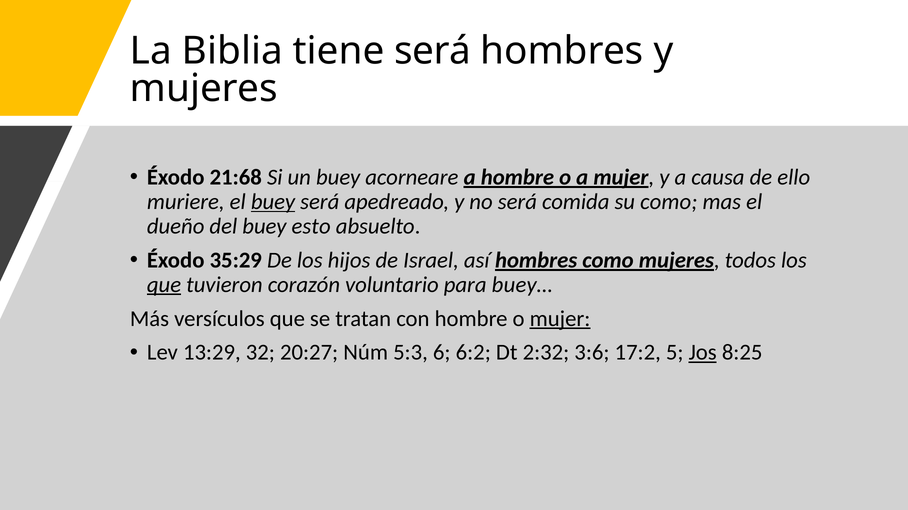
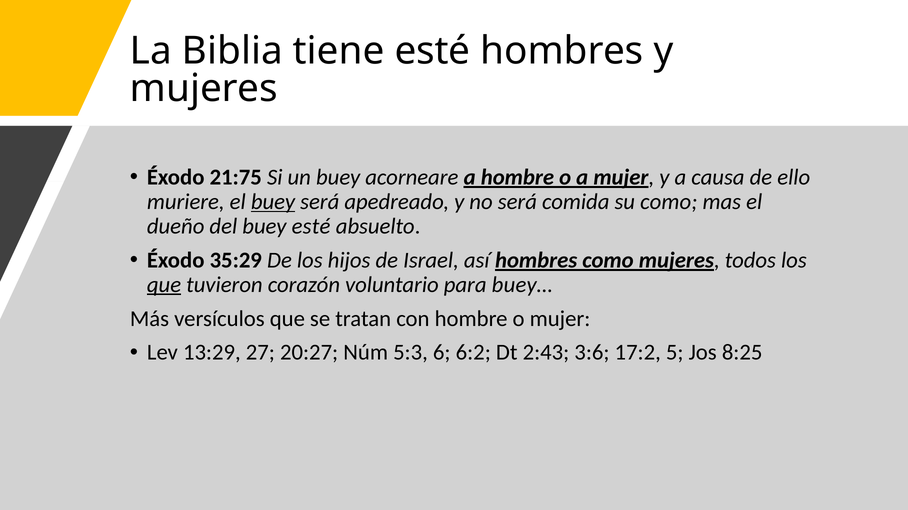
tiene será: será -> esté (433, 51)
21:68: 21:68 -> 21:75 (236, 178)
buey esto: esto -> esté (311, 227)
mujer underline: present -> none (560, 319)
32: 32 -> 27 (260, 353)
2:32: 2:32 -> 2:43 (546, 353)
Jos underline: present -> none (703, 353)
